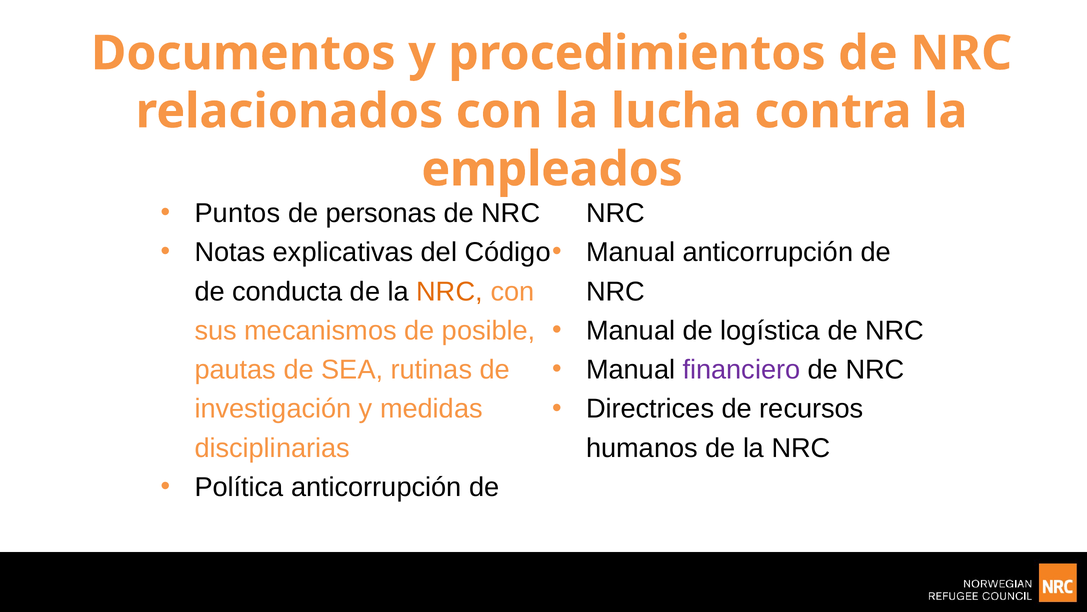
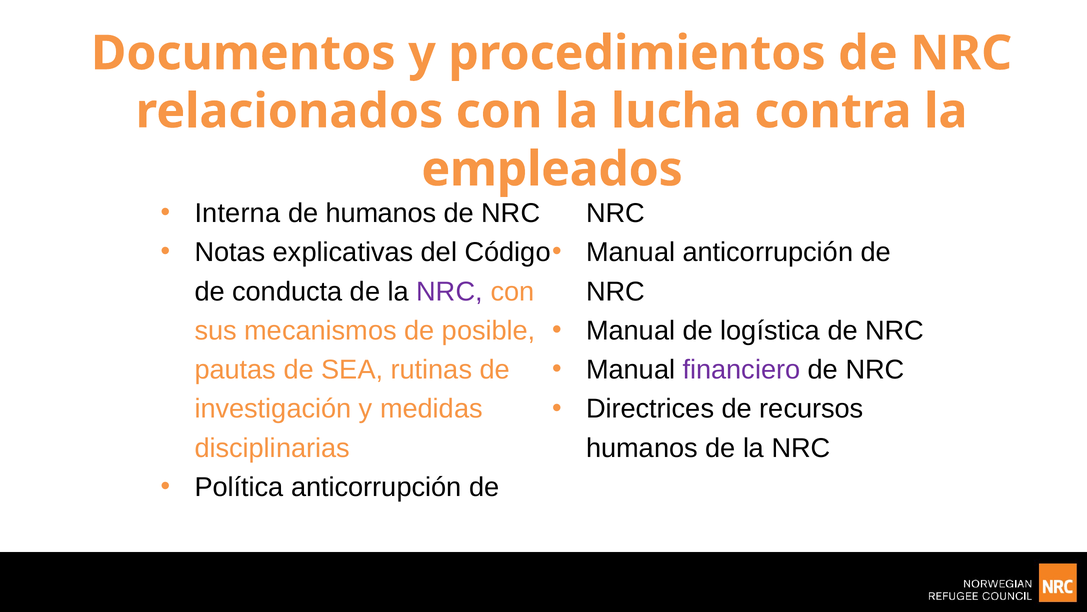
Puntos: Puntos -> Interna (237, 213)
de personas: personas -> humanos (381, 213)
NRC colour: orange -> purple (450, 291)
